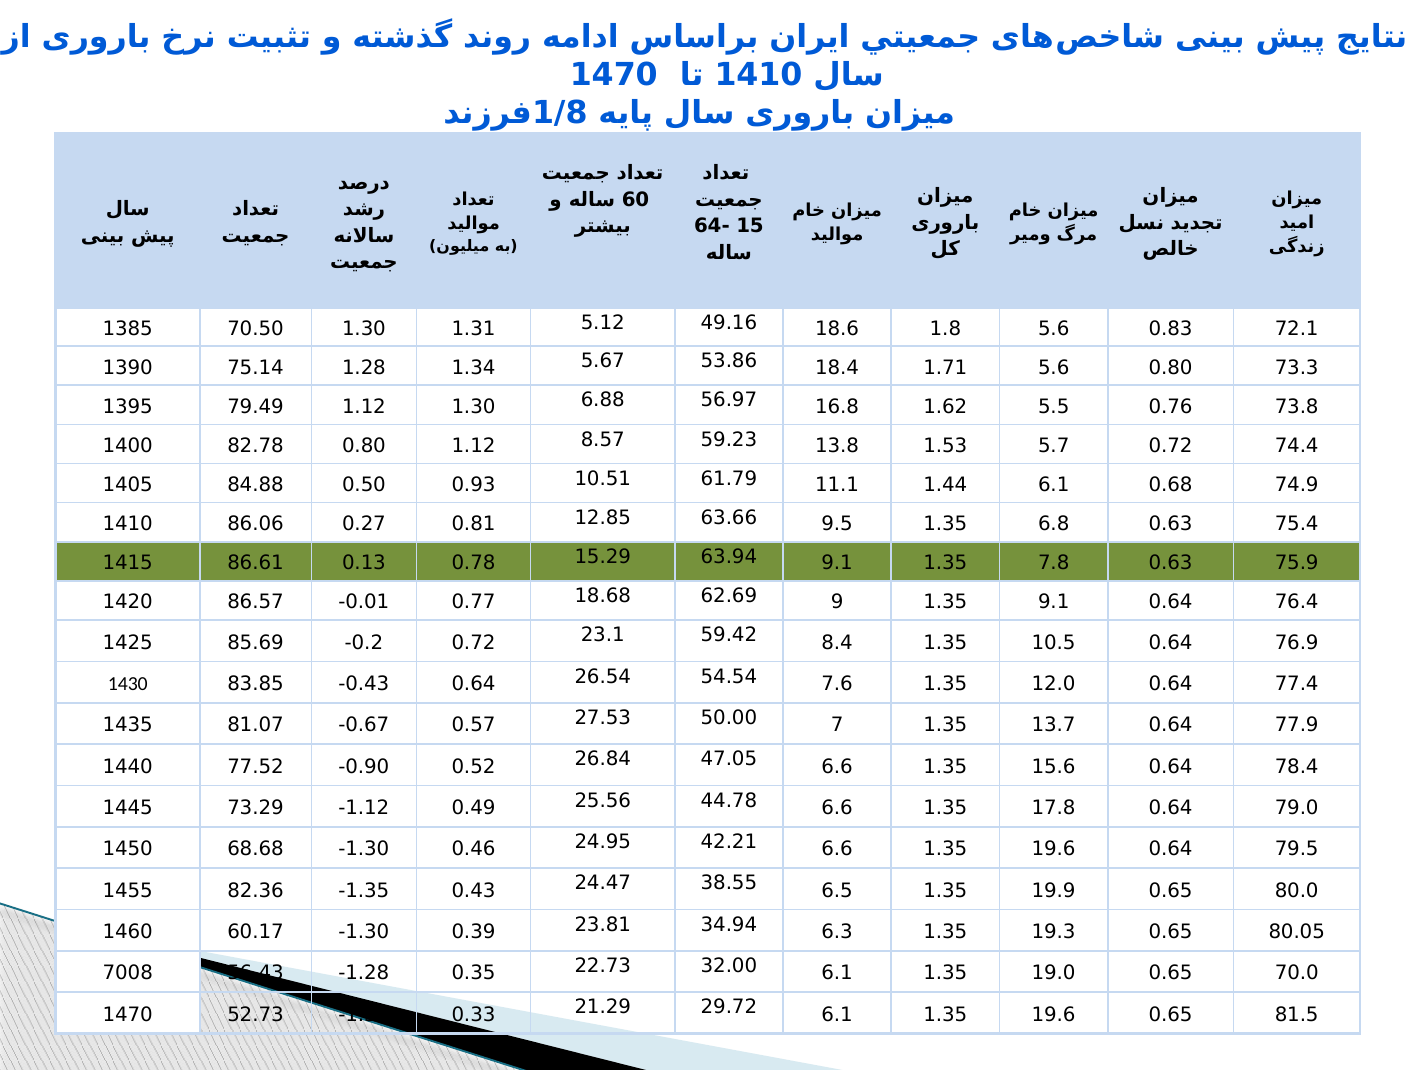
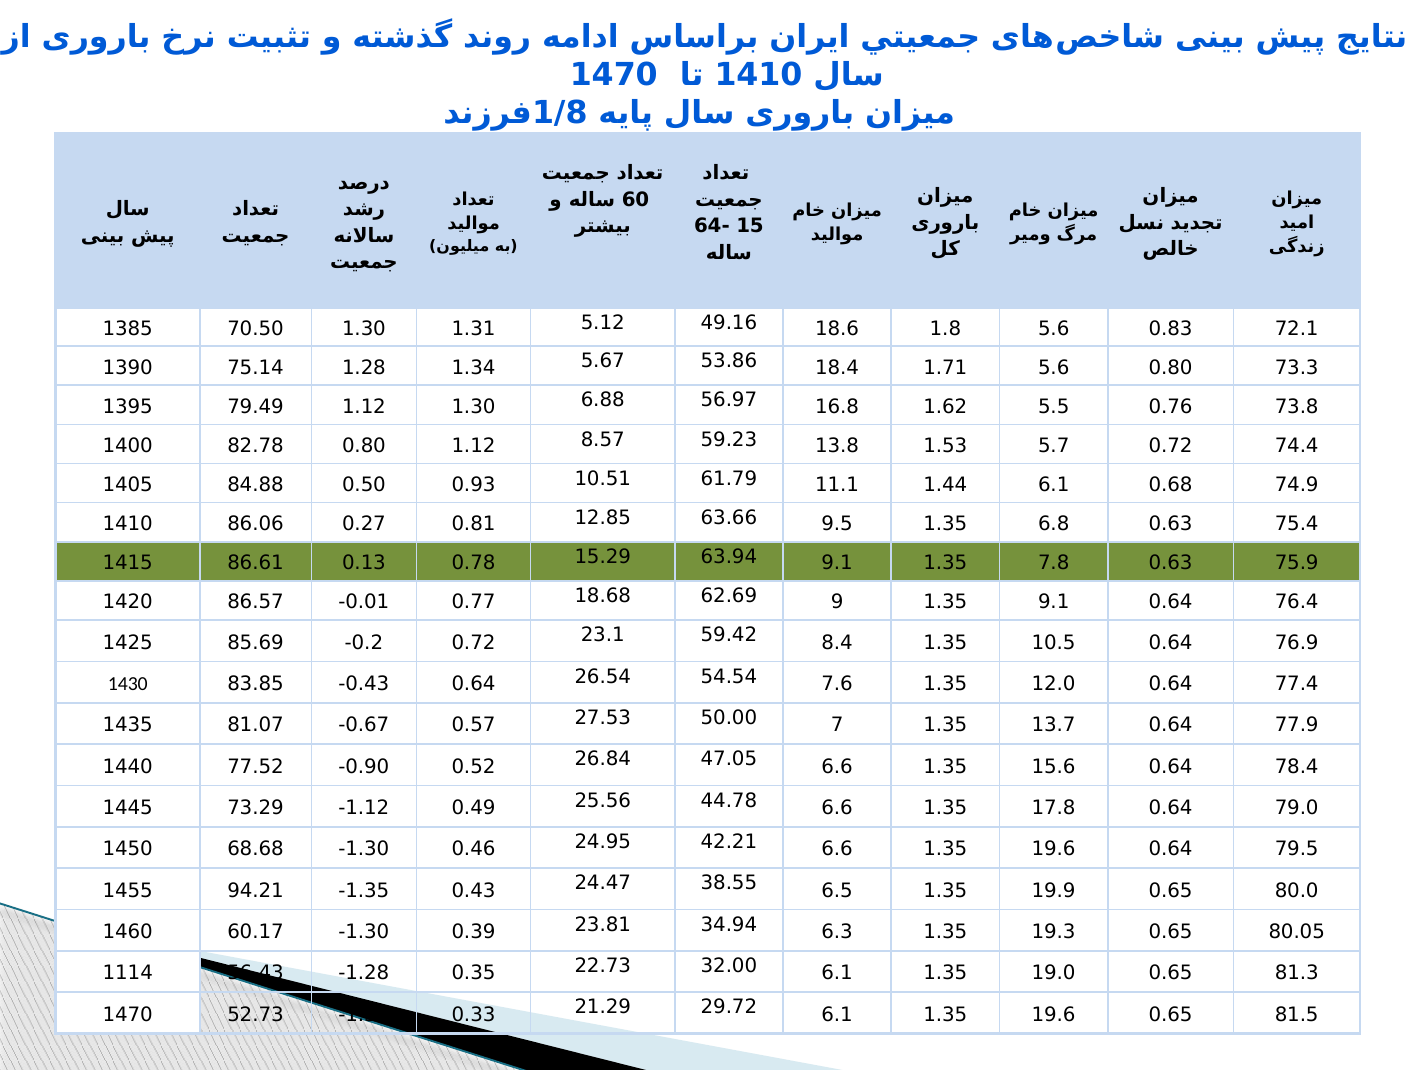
82.36: 82.36 -> 94.21 (256, 891)
7008: 7008 -> 1114 (128, 974)
70.0: 70.0 -> 81.3 (1297, 974)
